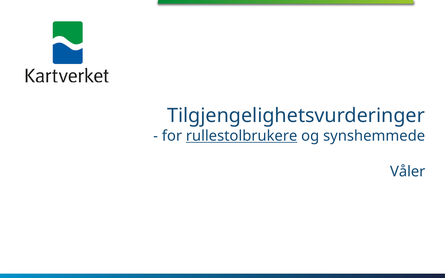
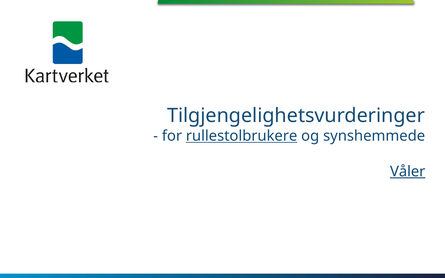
Våler underline: none -> present (408, 172)
